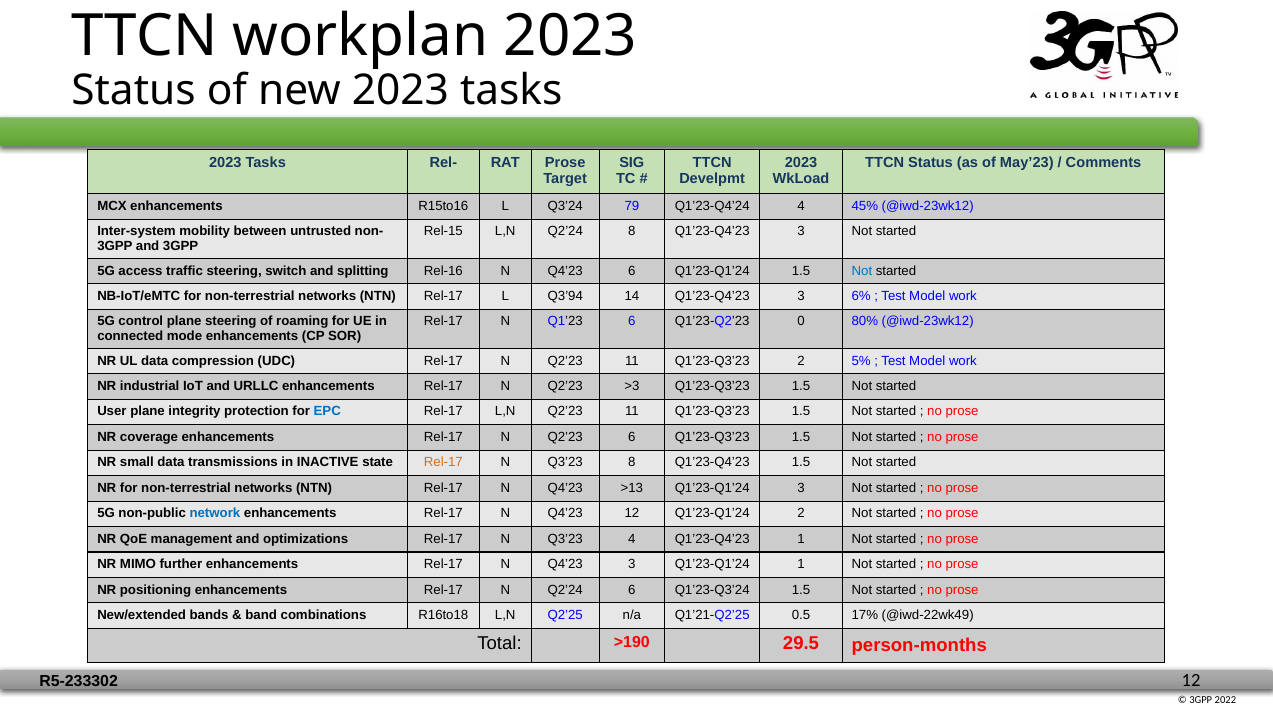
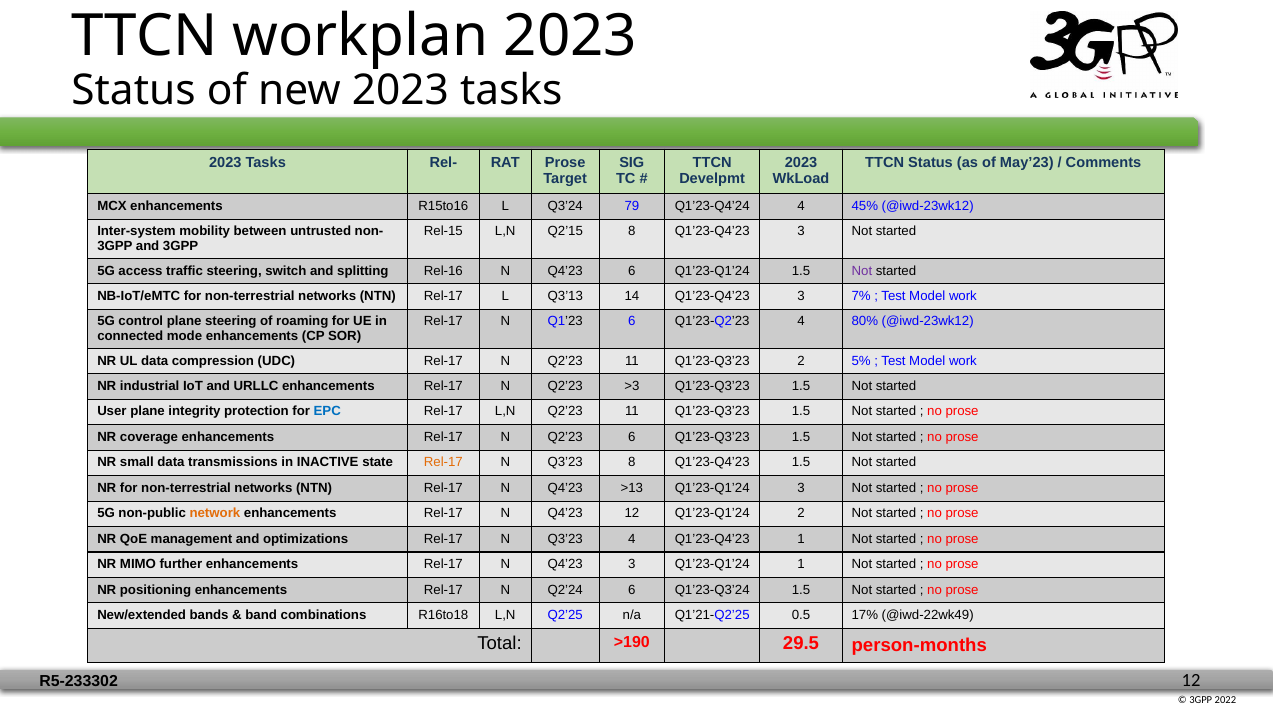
L,N Q2’24: Q2’24 -> Q2’15 (565, 232)
Not colour: blue -> purple (862, 271)
Q3’94: Q3’94 -> Q3’13 (565, 296)
6%: 6% -> 7% (861, 296)
Q1’23-Q2’23 0: 0 -> 4 (801, 322)
network colour: blue -> orange (215, 513)
